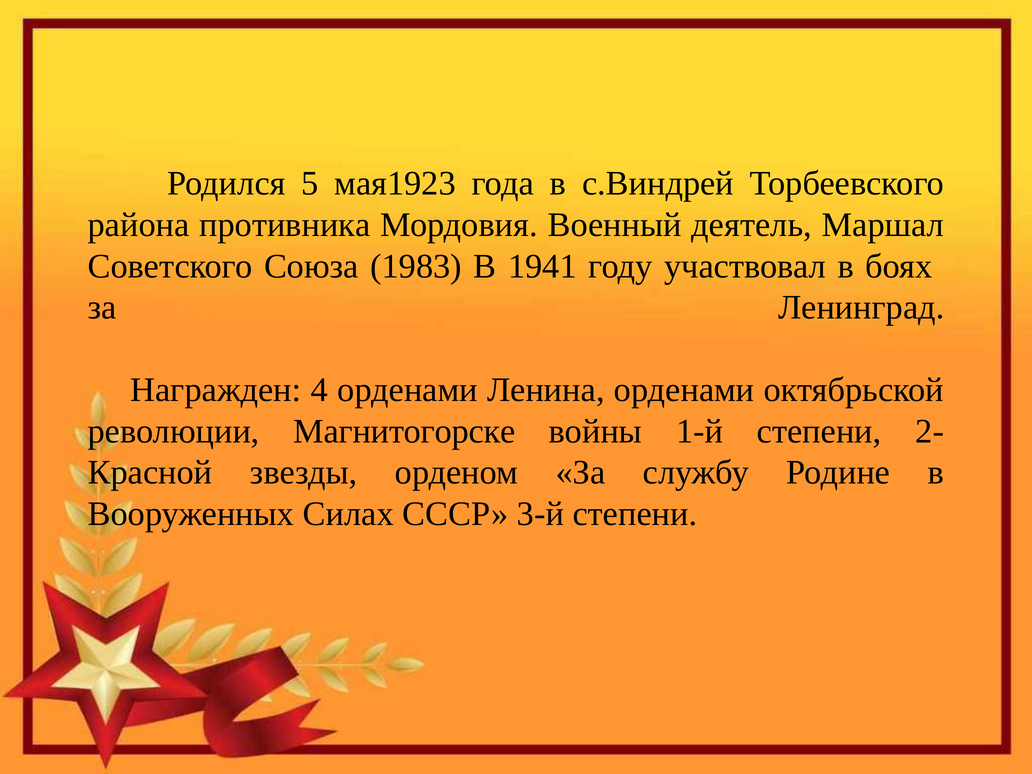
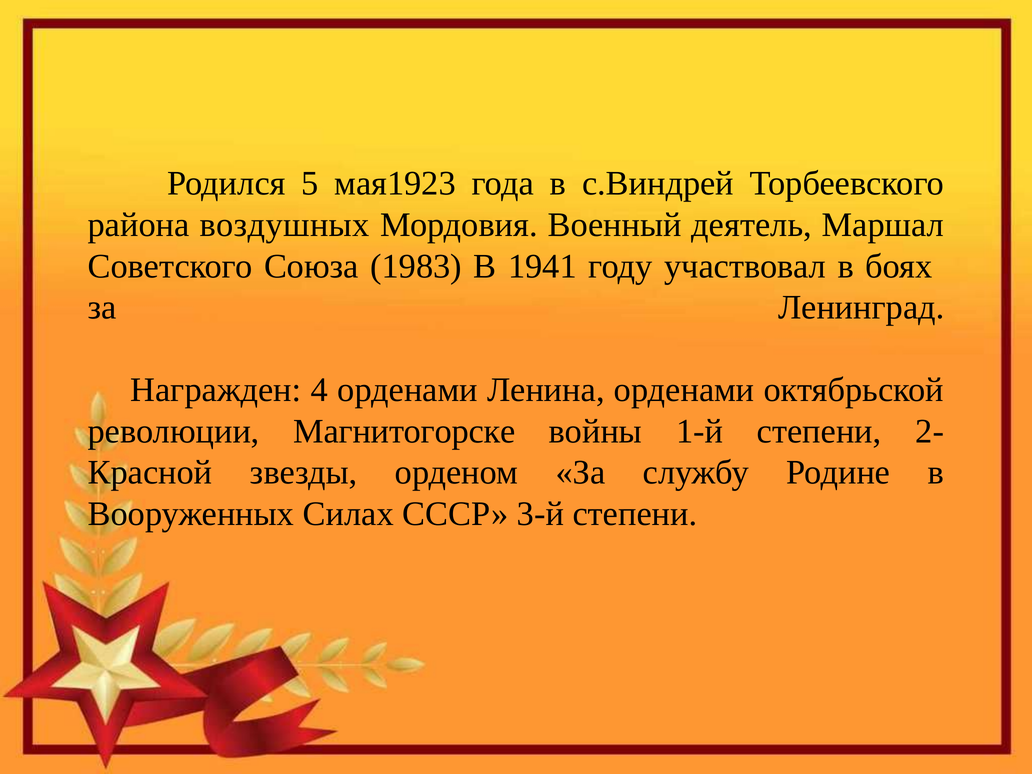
противника: противника -> воздушных (285, 225)
